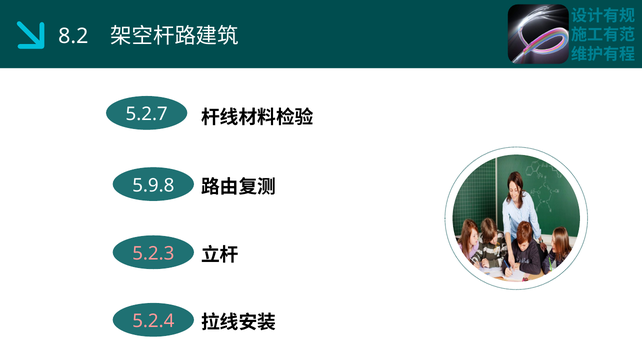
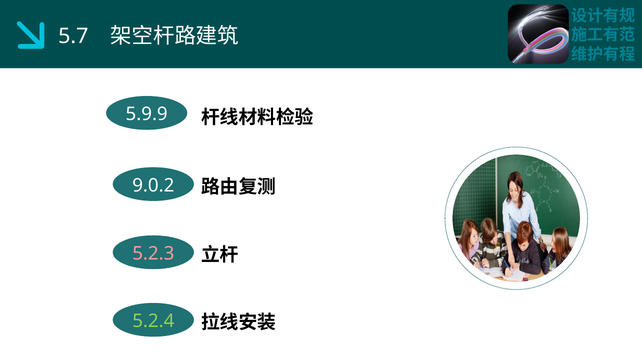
8.2: 8.2 -> 5.7 (73, 36)
5.2.7: 5.2.7 -> 5.9.9 (147, 114)
5.9.8: 5.9.8 -> 9.0.2 (153, 185)
5.2.4 colour: pink -> light green (153, 321)
